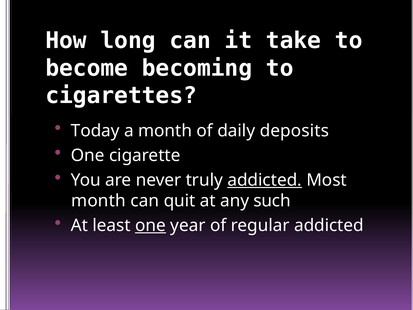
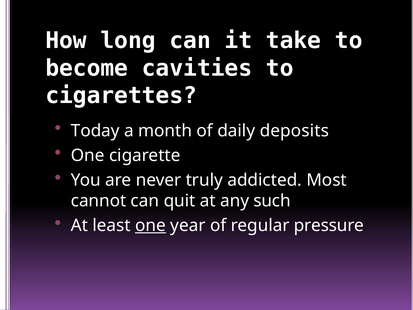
becoming: becoming -> cavities (197, 68)
addicted underline: present -> none (265, 180)
month: month -> cannot (99, 201)
regular addicted: addicted -> pressure (329, 225)
